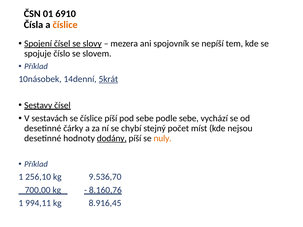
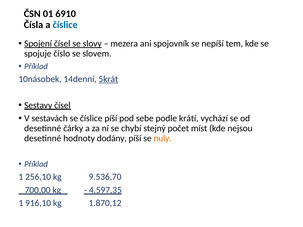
číslice colour: orange -> blue (65, 25)
podle sebe: sebe -> krátí (189, 119)
dodány underline: present -> none (112, 139)
8.160,76: 8.160,76 -> 4.597,35 (105, 190)
994,11: 994,11 -> 916,10 (38, 203)
8.916,45: 8.916,45 -> 1.870,12 (105, 203)
